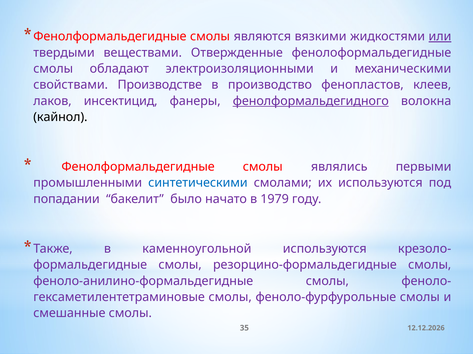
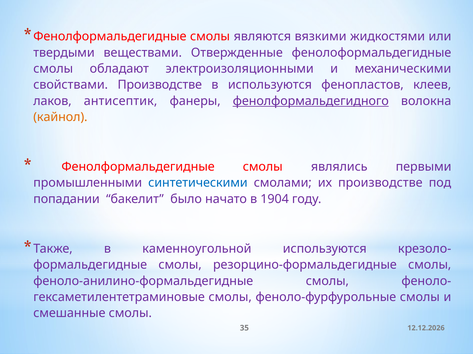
или underline: present -> none (440, 37)
в производство: производство -> используются (270, 85)
инсектицид: инсектицид -> антисептик (121, 101)
кайнол colour: black -> orange (60, 117)
их используются: используются -> производстве (380, 183)
1979: 1979 -> 1904 (275, 199)
